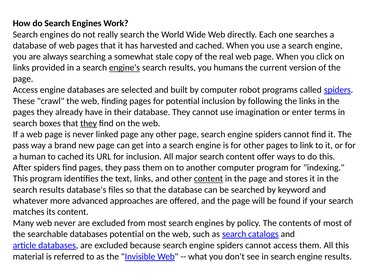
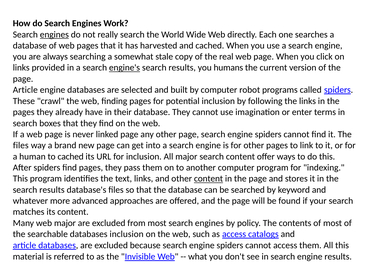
engines underline: none -> present (54, 34)
Access: Access -> Article (25, 90)
they underline: present -> none (89, 123)
pass: pass -> files (21, 145)
web never: never -> major (65, 223)
databases potential: potential -> inclusion (127, 234)
as search: search -> access (234, 234)
